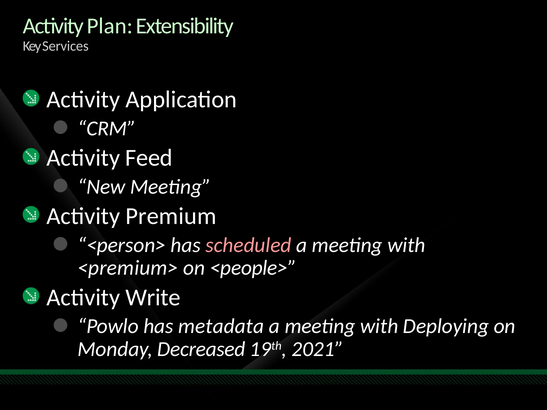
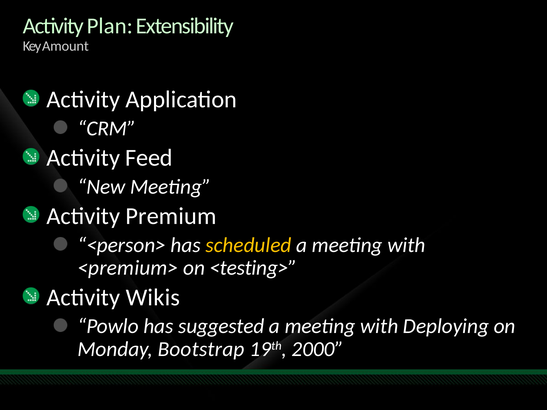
Services: Services -> Amount (65, 46)
scheduled colour: pink -> yellow (248, 245)
<people>: <people> -> <testing> (253, 268)
Write: Write -> Wikis (153, 298)
metadata: metadata -> suggested (221, 326)
Decreased: Decreased -> Bootstrap (201, 349)
2021: 2021 -> 2000 (318, 349)
